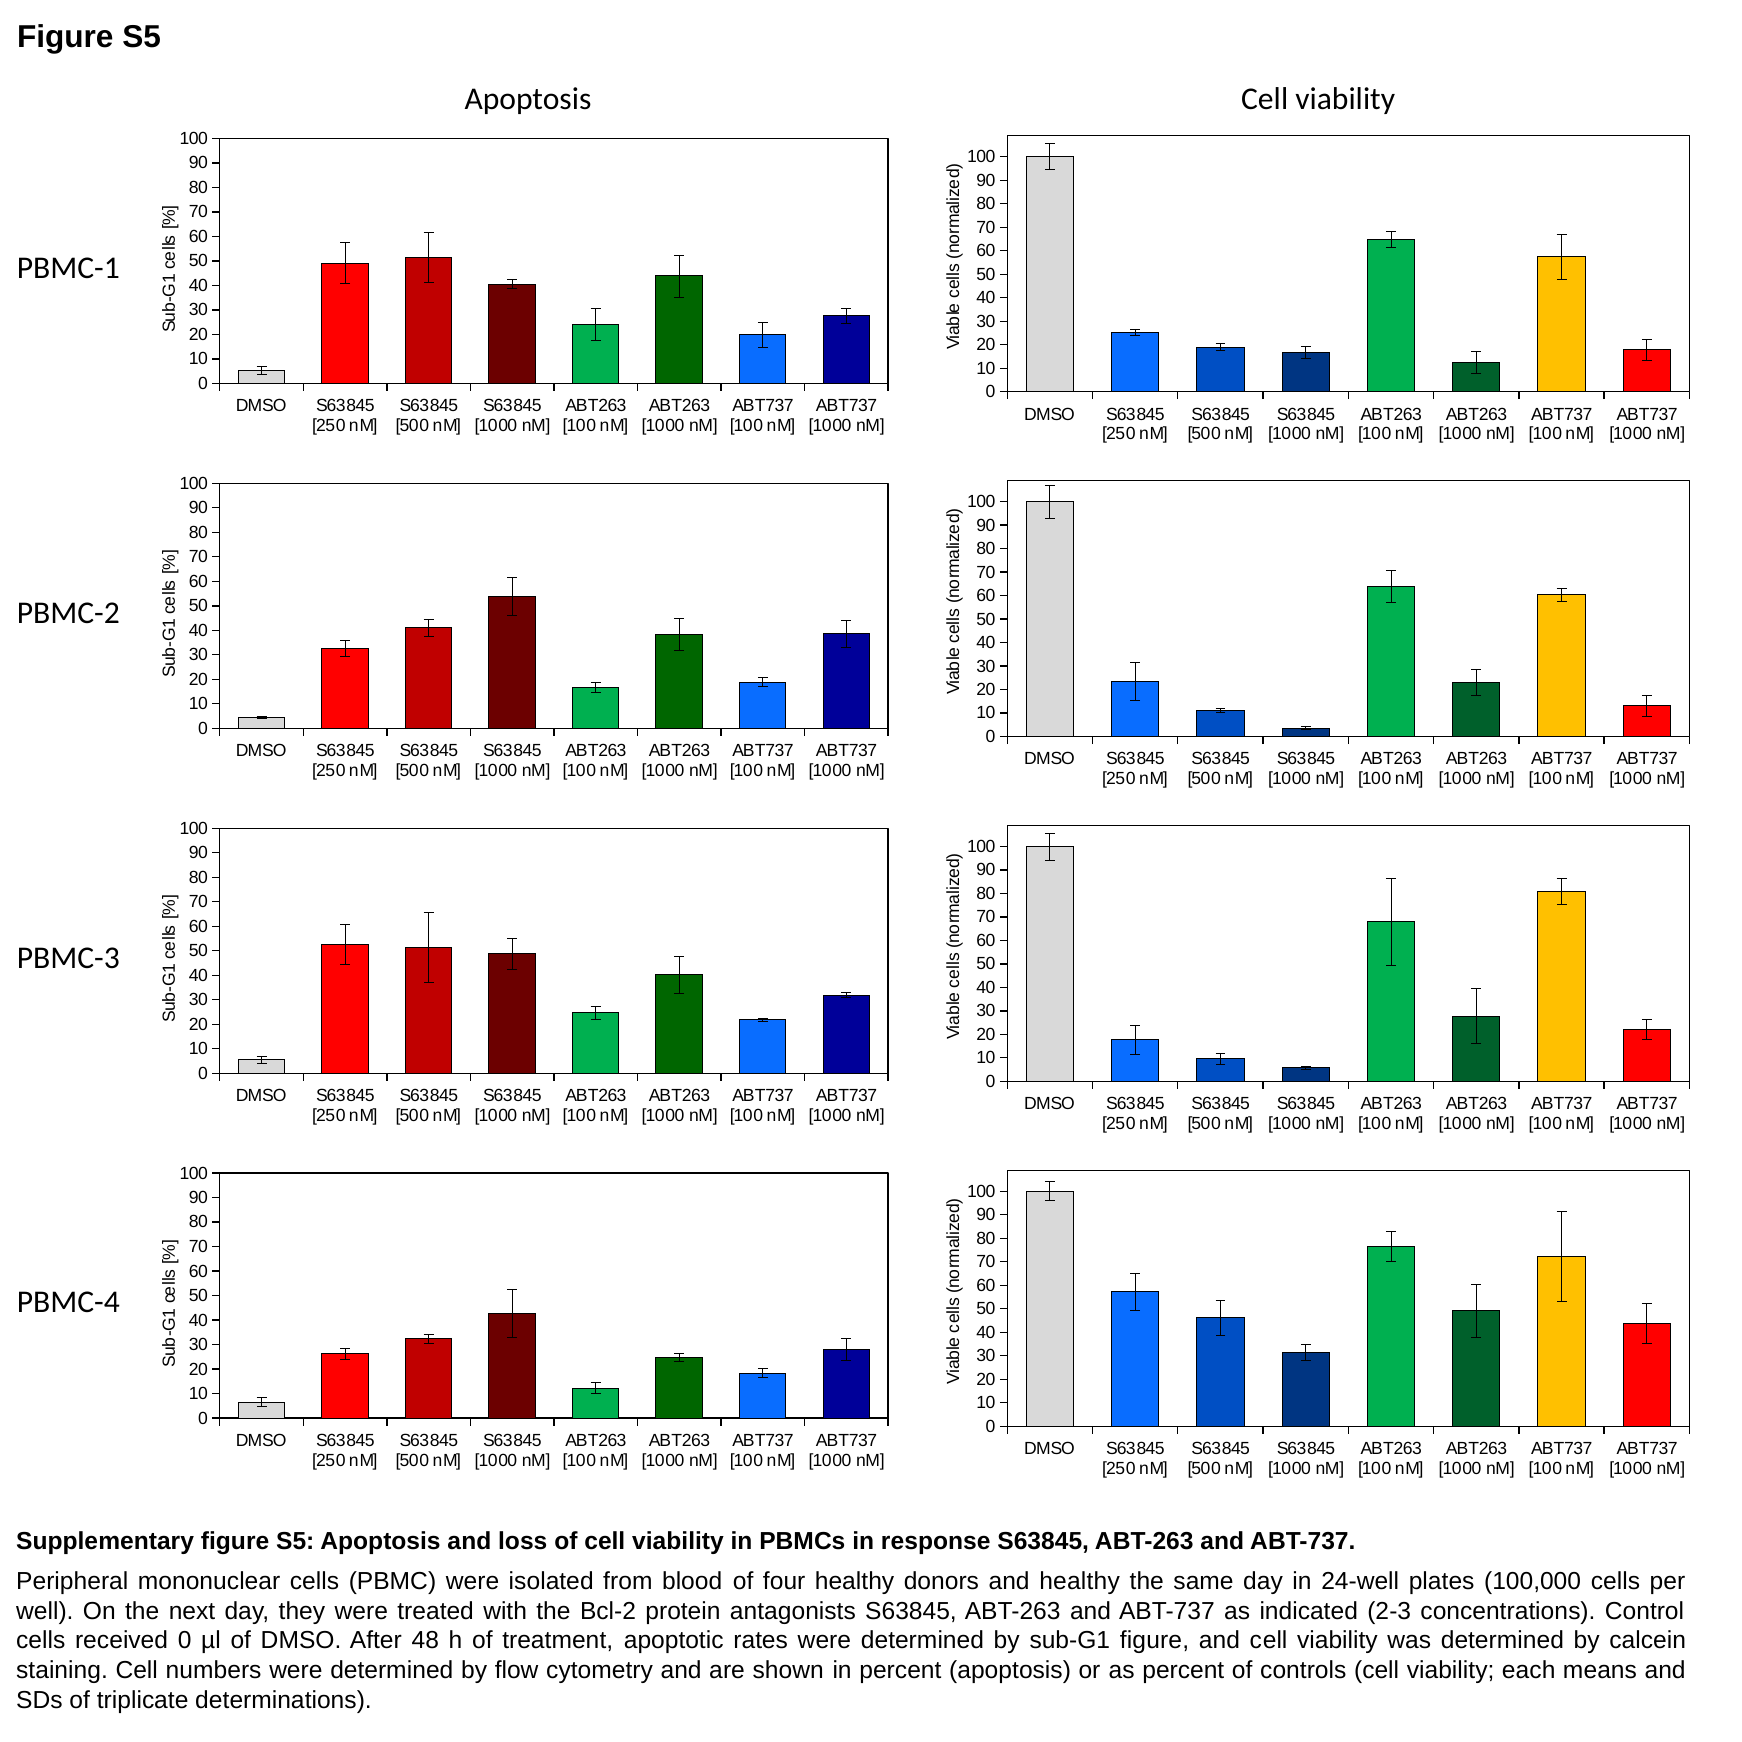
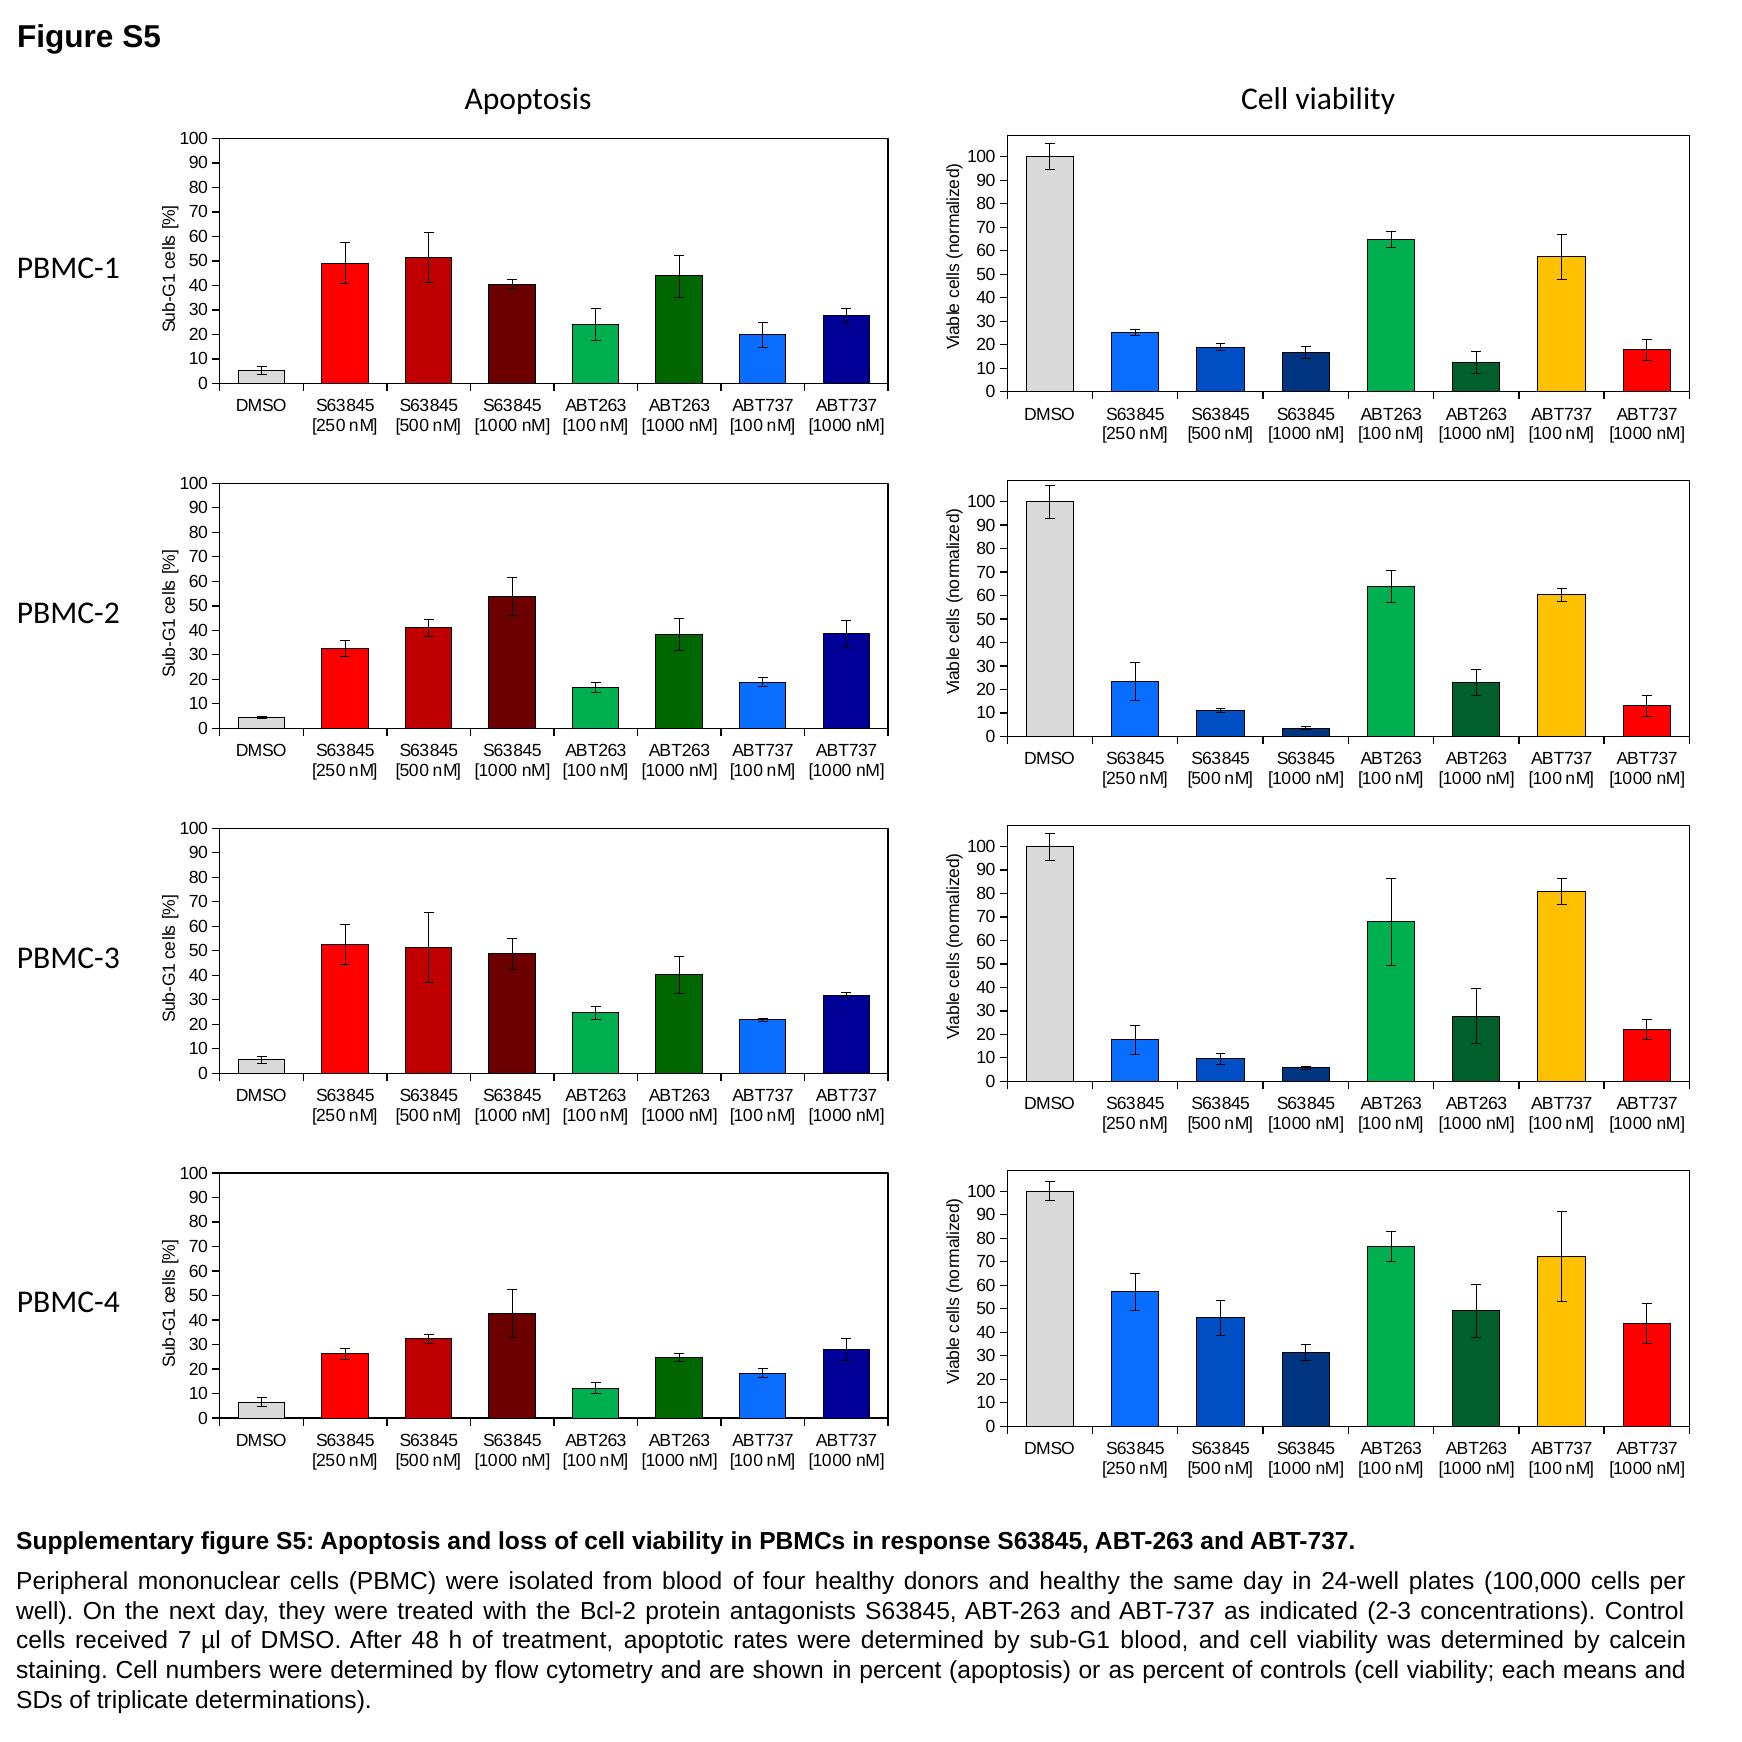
received 0: 0 -> 7 (185, 1641)
sub-G1 figure: figure -> blood (1154, 1641)
